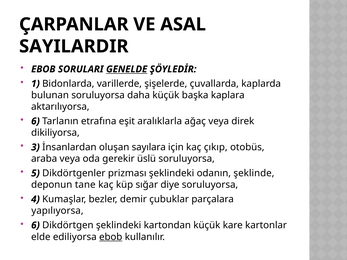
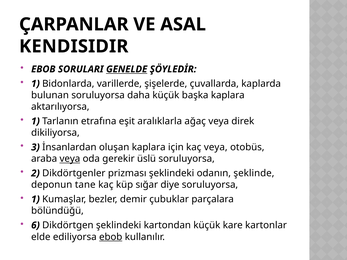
SAYILARDIR: SAYILARDIR -> KENDISIDIR (74, 46)
6: 6 -> 1 (35, 121)
oluşan sayılara: sayılara -> kaplara (149, 147)
kaç çıkıp: çıkıp -> veya (216, 147)
veya underline: none -> present (70, 159)
5: 5 -> 2 (35, 173)
4: 4 -> 1 (35, 199)
yapılıyorsa: yapılıyorsa -> bölündüğü (57, 211)
